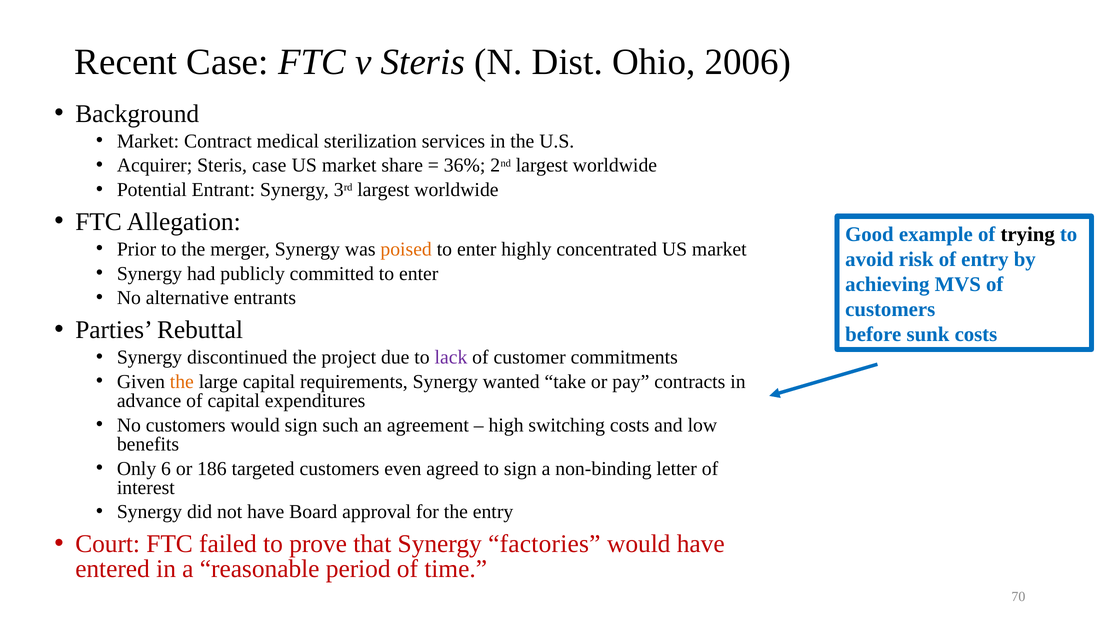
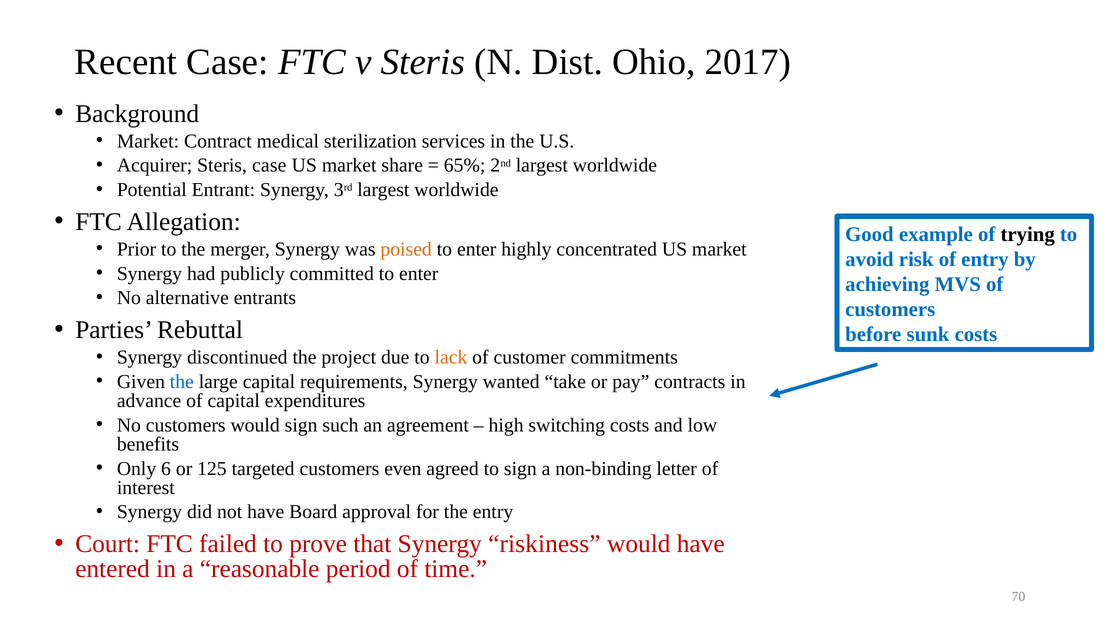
2006: 2006 -> 2017 (748, 62)
36%: 36% -> 65% (465, 165)
lack colour: purple -> orange (451, 357)
the colour: orange -> blue (182, 381)
186: 186 -> 125 (212, 468)
factories: factories -> riskiness (544, 543)
